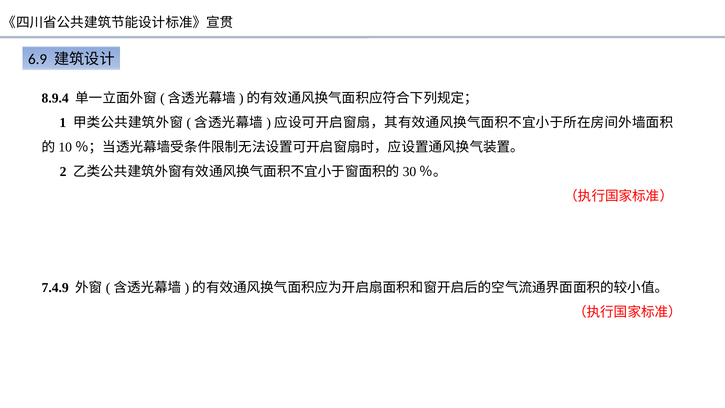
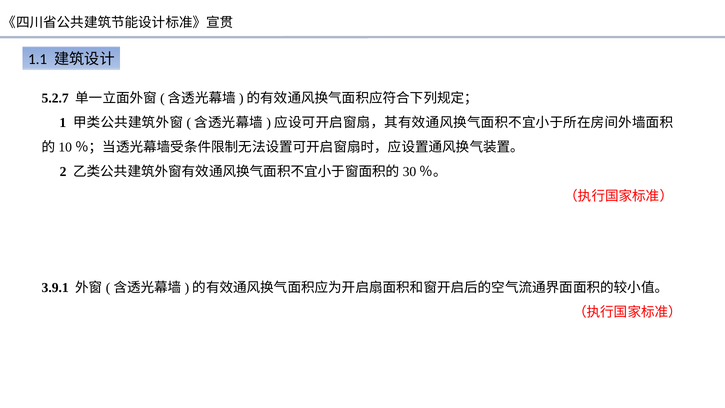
6.9: 6.9 -> 1.1 (38, 59)
8.9.4: 8.9.4 -> 5.2.7 (55, 98)
7.4.9: 7.4.9 -> 3.9.1 (55, 287)
